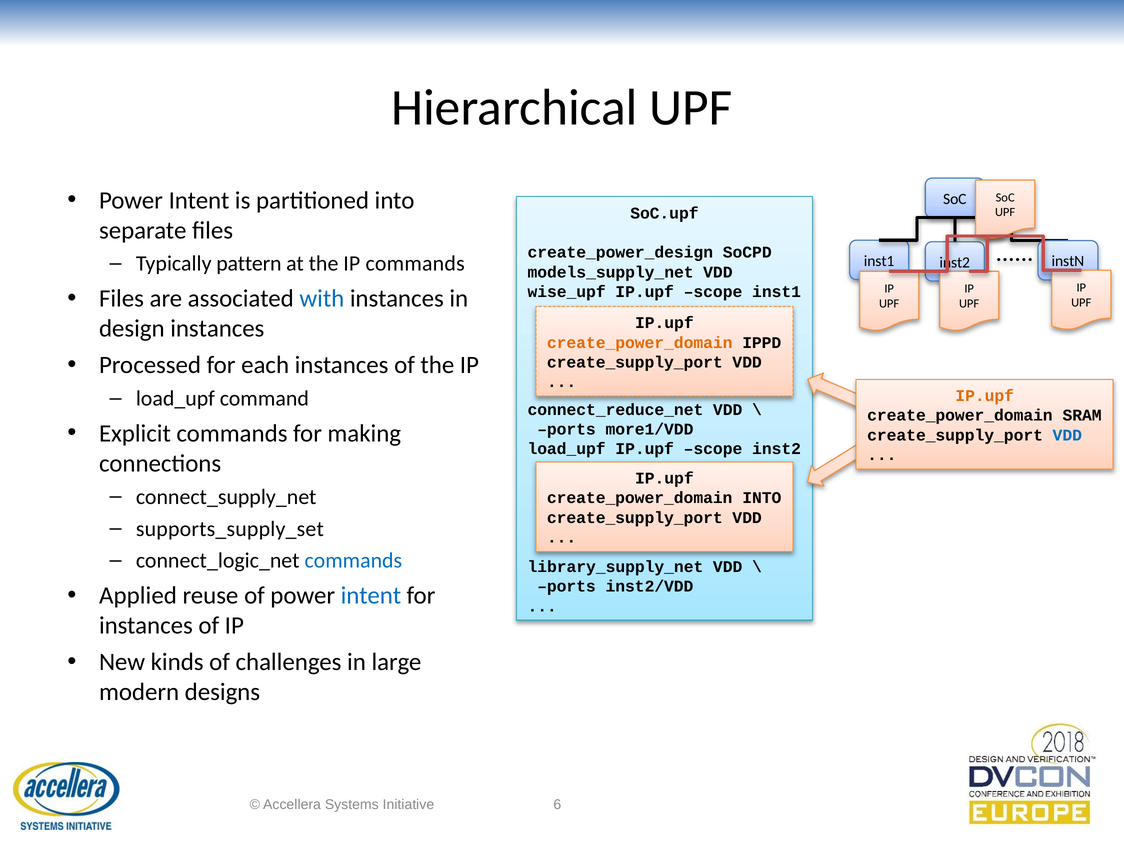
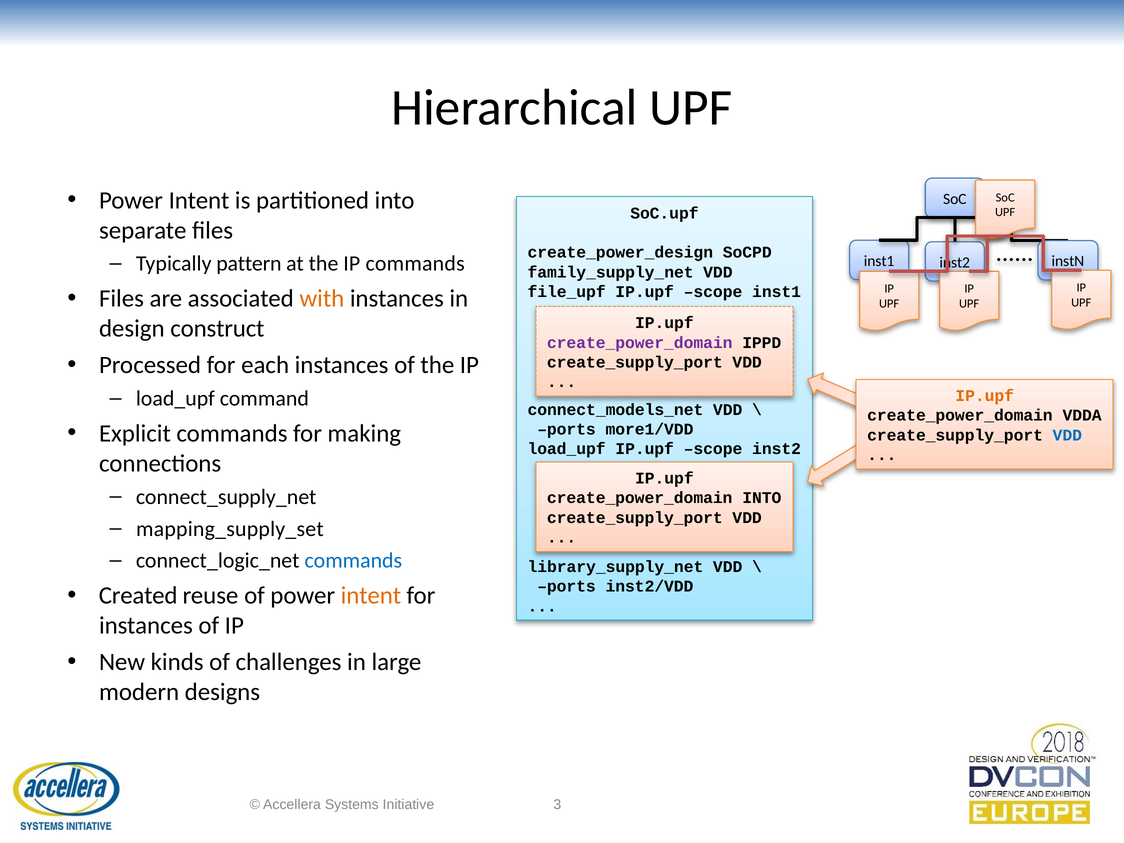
models_supply_net: models_supply_net -> family_supply_net (611, 272)
with colour: blue -> orange (322, 299)
wise_upf: wise_upf -> file_upf (567, 292)
design instances: instances -> construct (217, 329)
create_power_domain colour: orange -> purple (640, 343)
connect_reduce_net: connect_reduce_net -> connect_models_net (615, 410)
SRAM: SRAM -> VDDA (1082, 416)
supports_supply_set: supports_supply_set -> mapping_supply_set (230, 529)
Applied: Applied -> Created (138, 596)
intent colour: blue -> orange (371, 596)
6: 6 -> 3 (557, 805)
